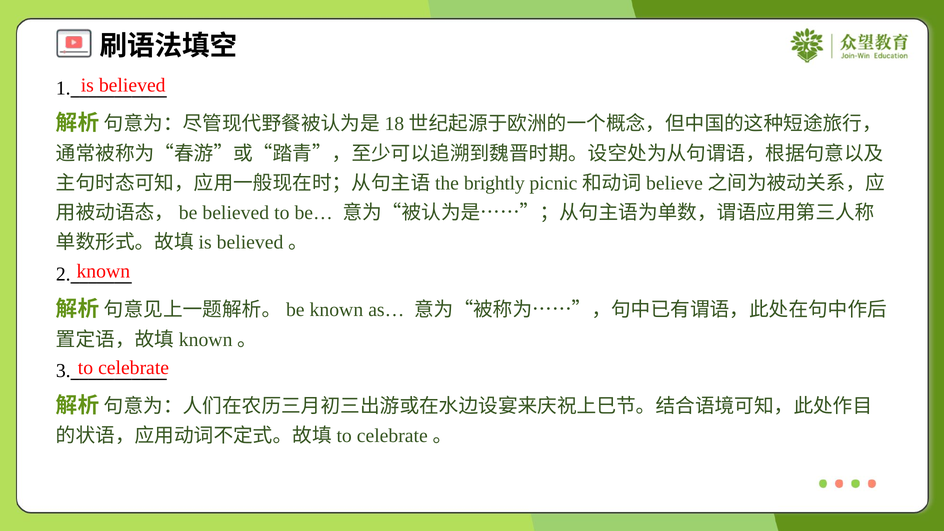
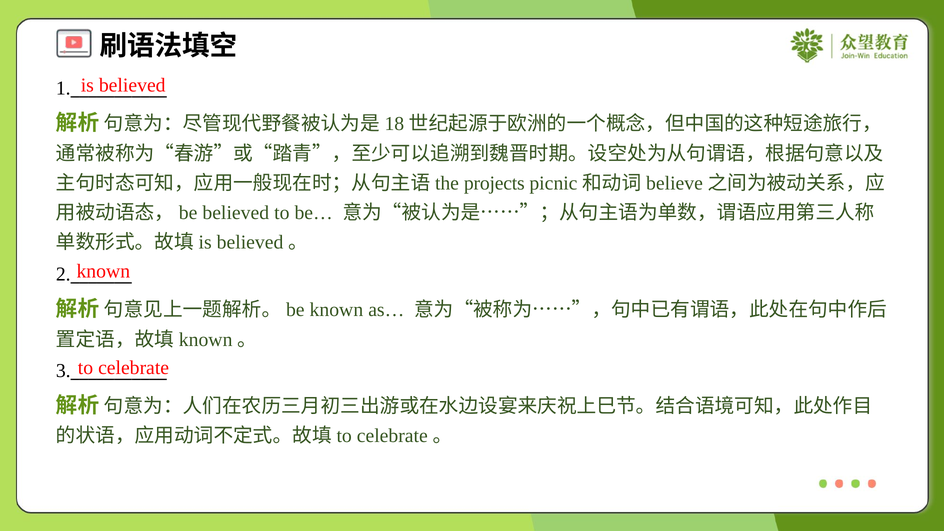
brightly: brightly -> projects (494, 183)
